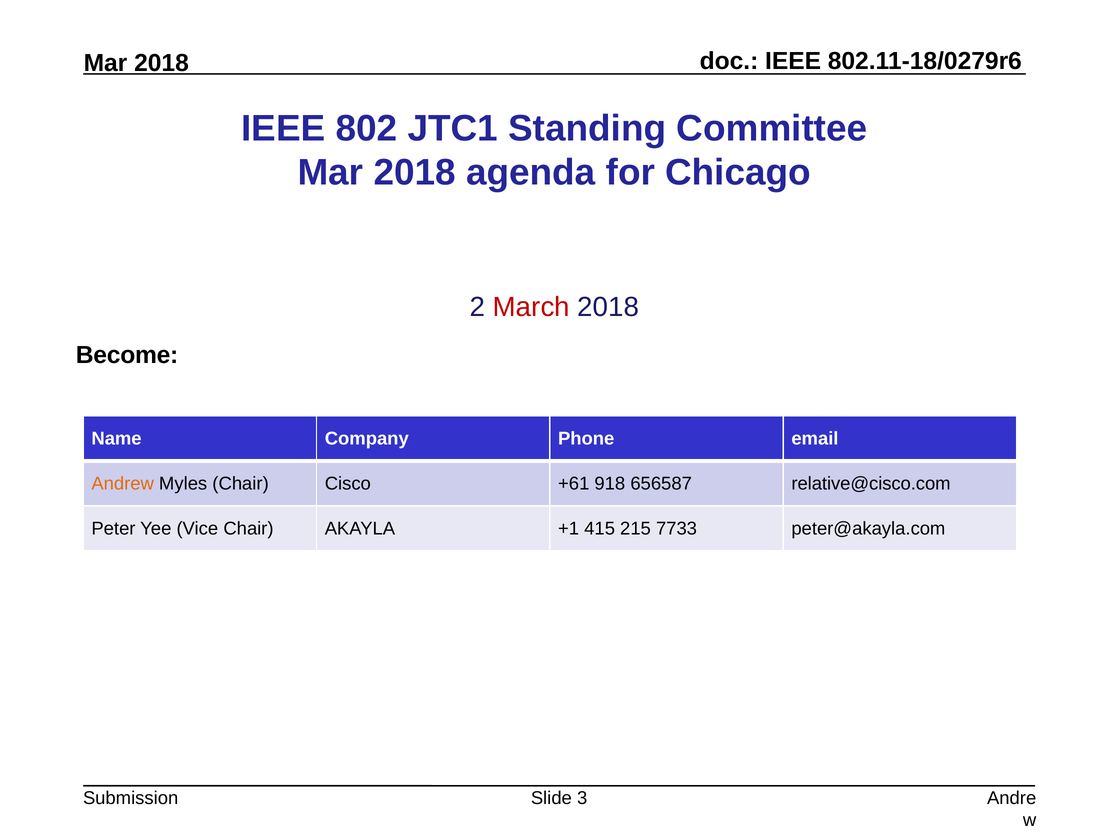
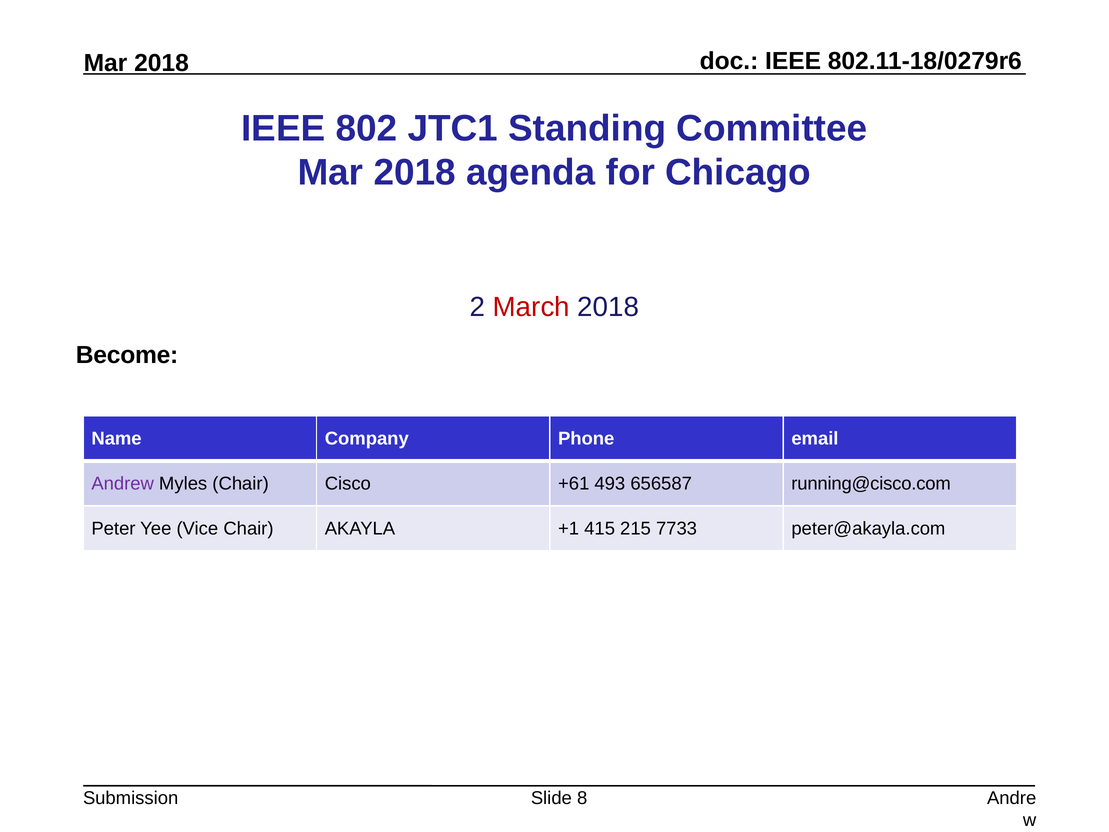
Andrew colour: orange -> purple (123, 484)
918: 918 -> 493 (610, 484)
relative@cisco.com: relative@cisco.com -> running@cisco.com (871, 484)
3: 3 -> 8 (582, 798)
